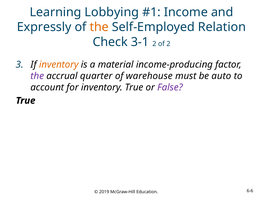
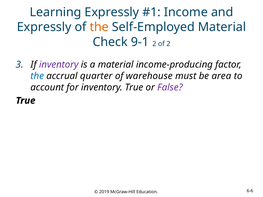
Learning Lobbying: Lobbying -> Expressly (112, 12)
Self-Employed Relation: Relation -> Material (222, 27)
3-1: 3-1 -> 9-1 (140, 42)
inventory colour: orange -> purple (59, 65)
the colour: purple -> blue (37, 76)
auto: auto -> area (221, 76)
